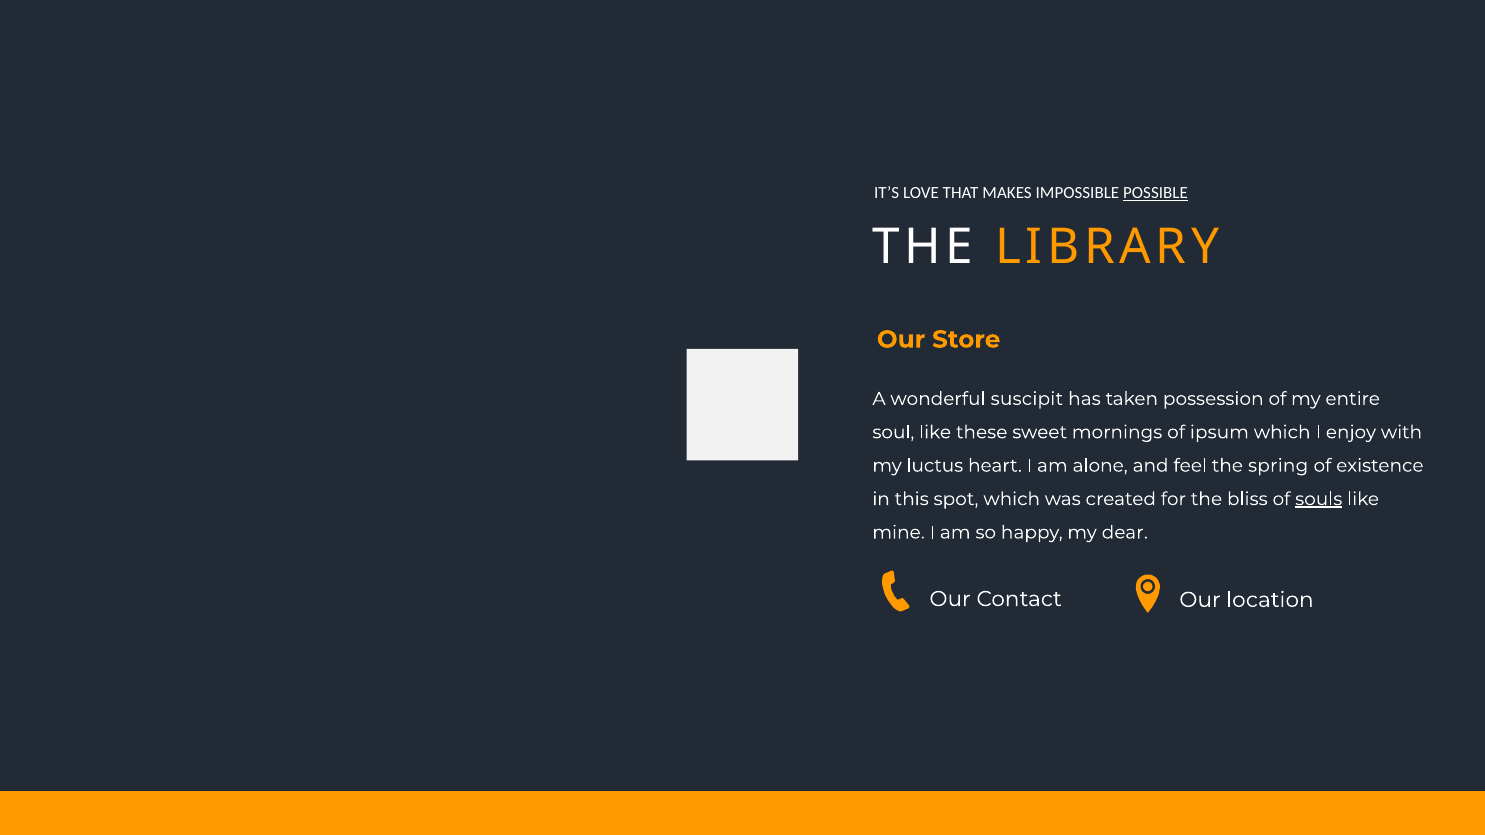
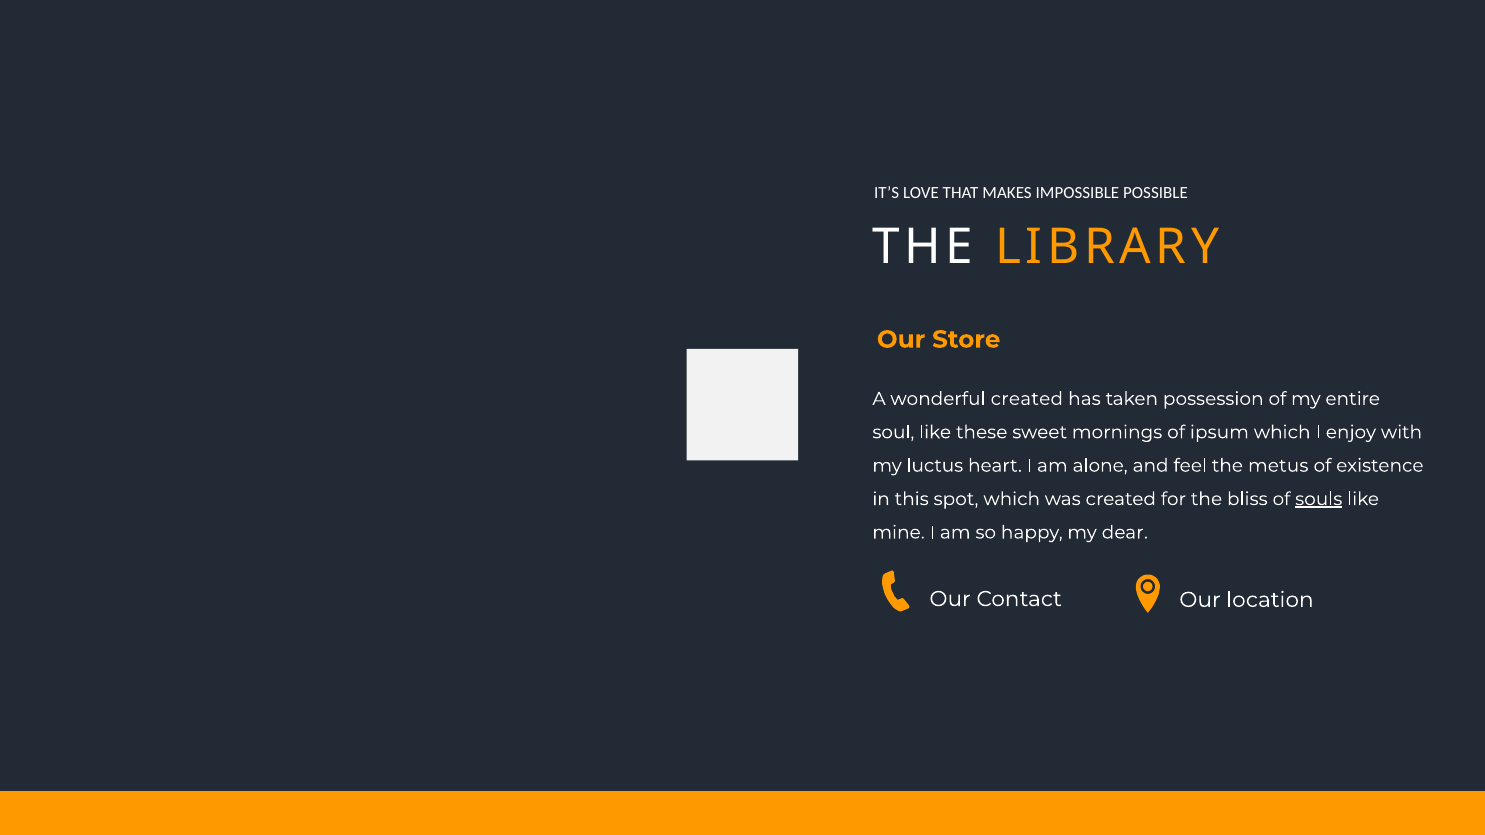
POSSIBLE underline: present -> none (1156, 193)
wonderful suscipit: suscipit -> created (1027, 399)
spring: spring -> metus (1278, 466)
